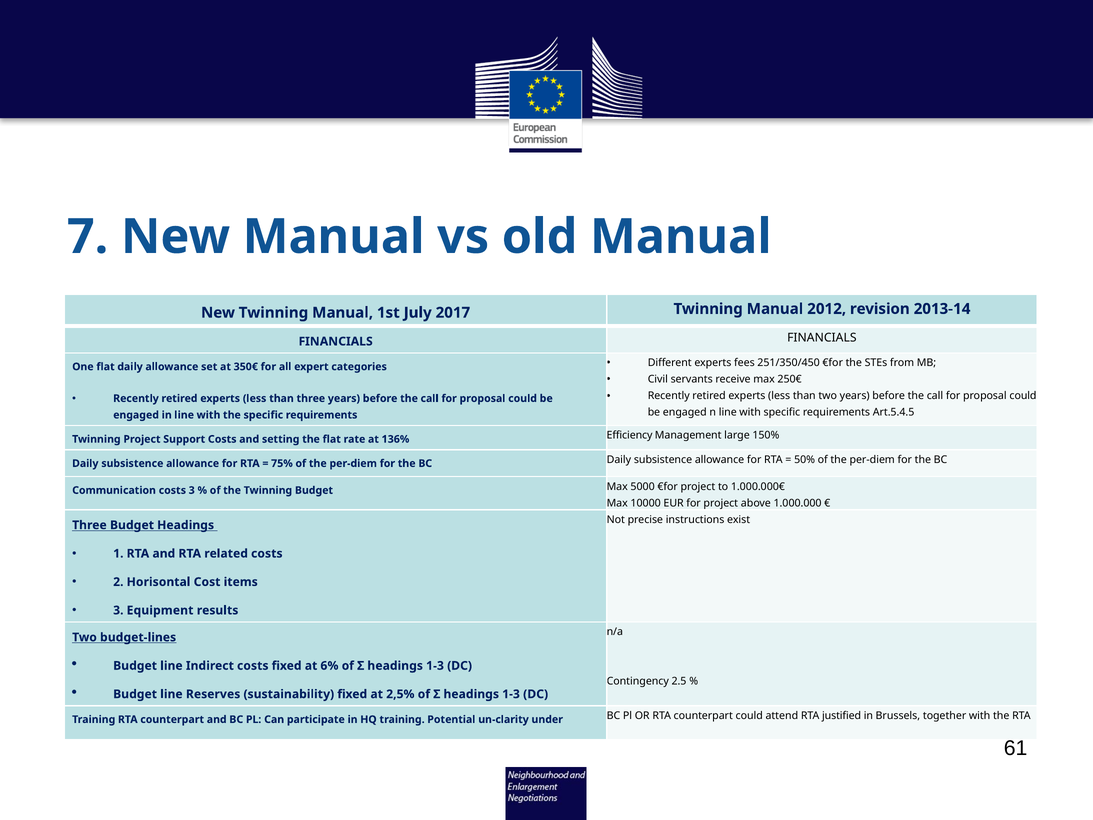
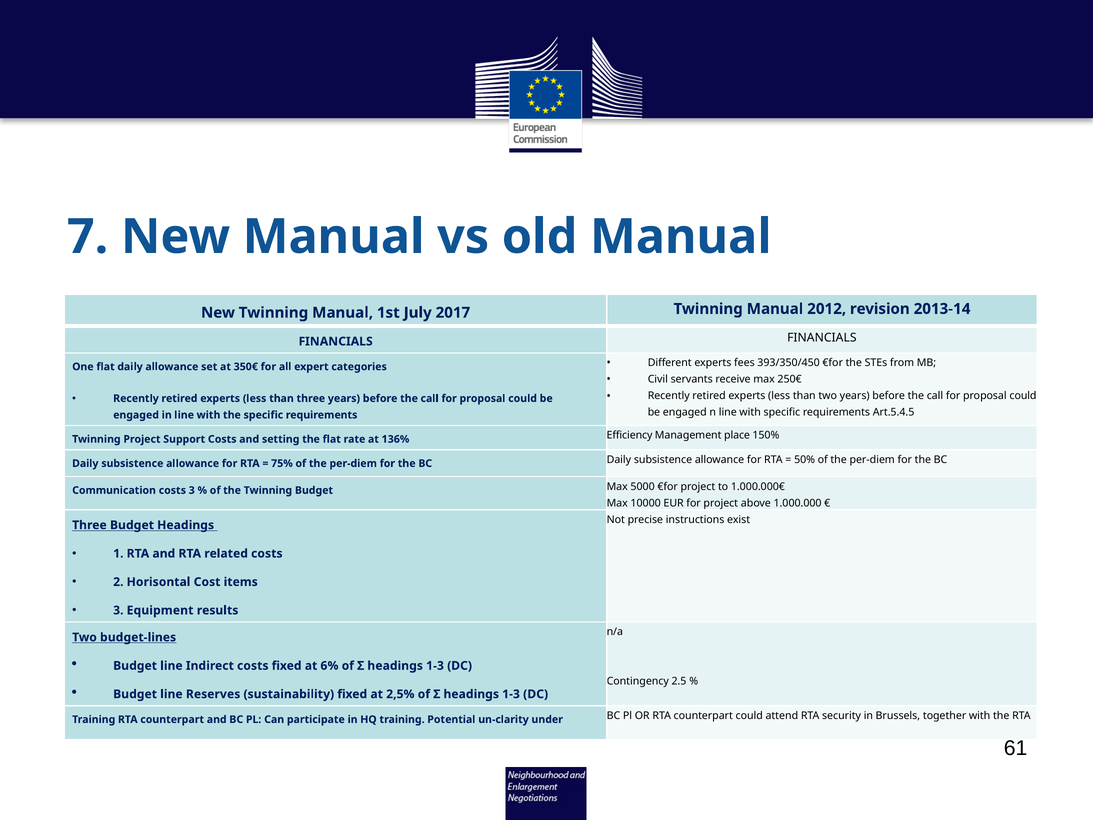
251/350/450: 251/350/450 -> 393/350/450 (789, 363)
large: large -> place (737, 435)
justified: justified -> security (842, 715)
